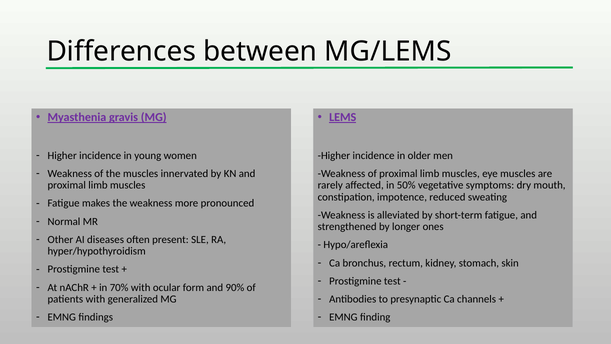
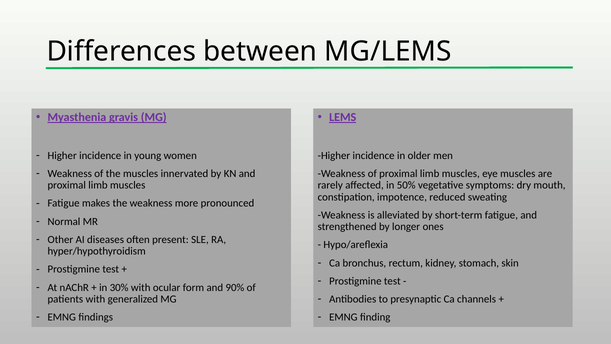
70%: 70% -> 30% (119, 287)
